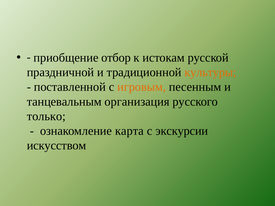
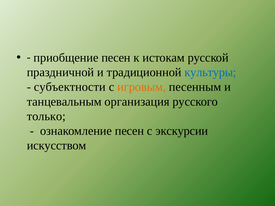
приобщение отбор: отбор -> песен (116, 58)
культуры colour: orange -> blue (210, 72)
поставленной: поставленной -> субъектности (70, 87)
ознакомление карта: карта -> песен (129, 131)
